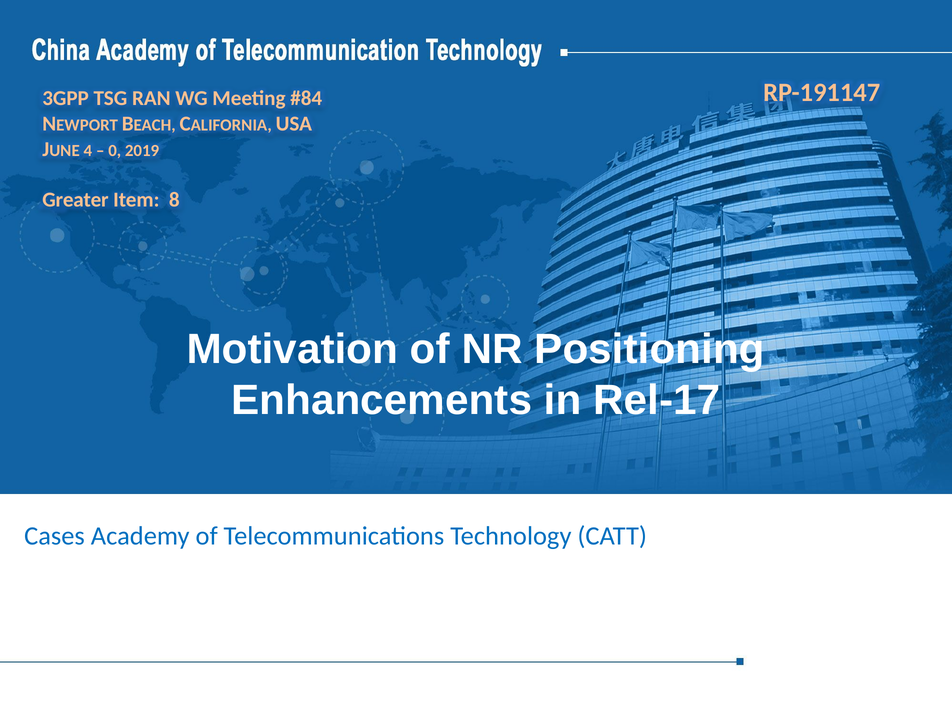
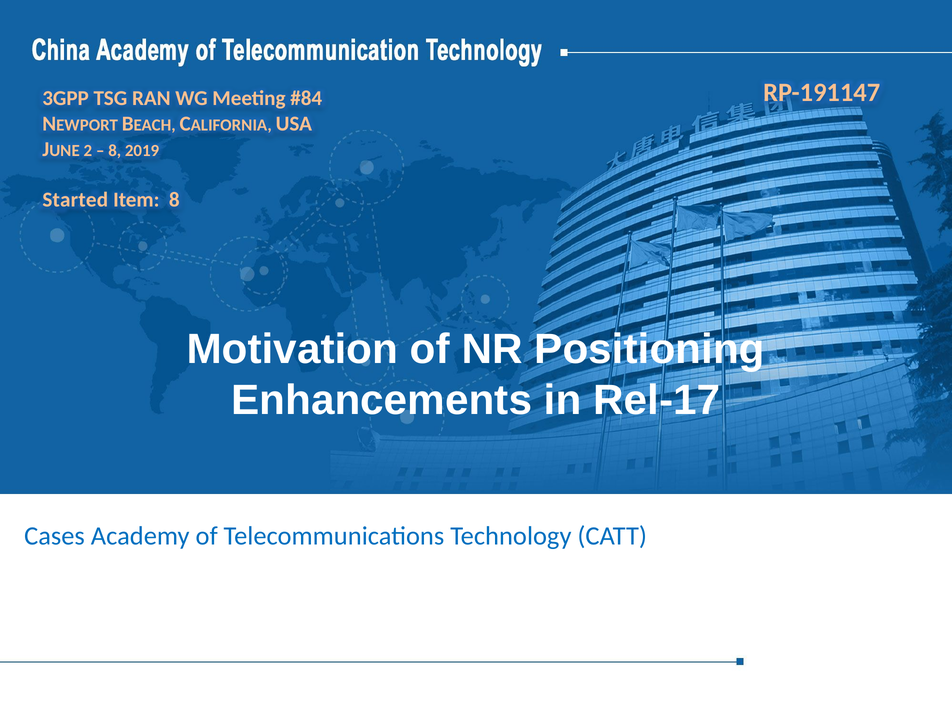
4: 4 -> 2 (88, 151)
0: 0 -> 8 (115, 151)
Greater: Greater -> Started (75, 200)
